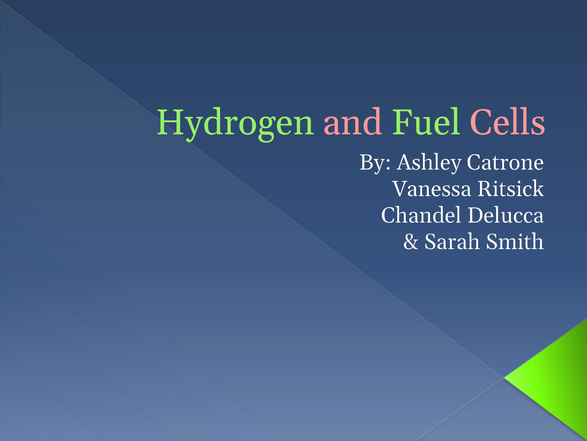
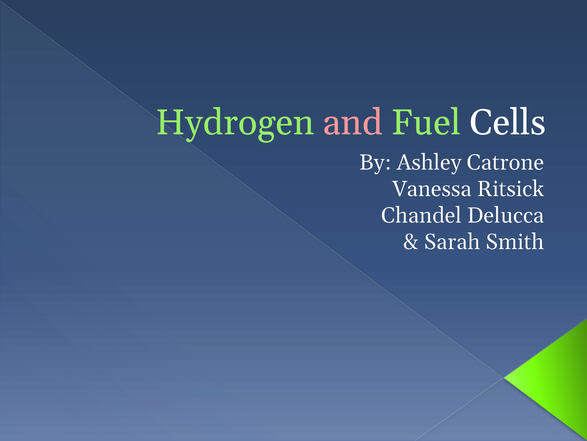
Cells colour: pink -> white (508, 122)
